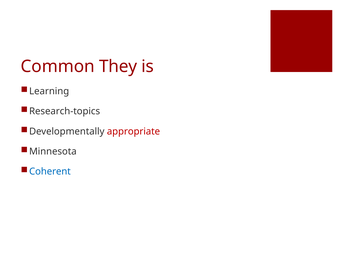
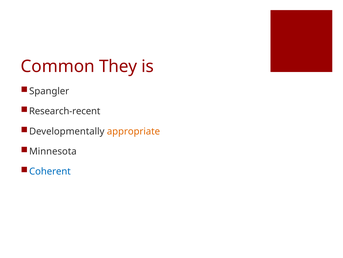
Learning: Learning -> Spangler (49, 91)
Research-topics: Research-topics -> Research-recent (65, 111)
appropriate colour: red -> orange (133, 131)
